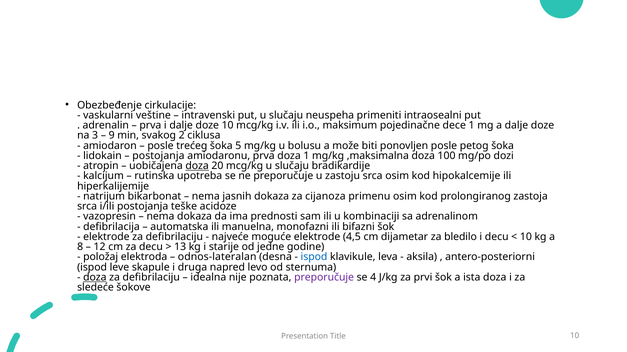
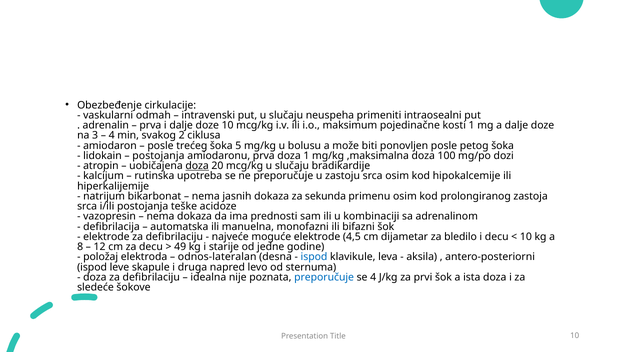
veštine: veštine -> odmah (153, 115)
dece: dece -> kosti (454, 126)
9: 9 -> 4 (112, 136)
cijanoza: cijanoza -> sekunda (326, 197)
13: 13 -> 49 (180, 247)
doza underline: present -> none (95, 278)
preporučuje colour: purple -> blue (324, 278)
